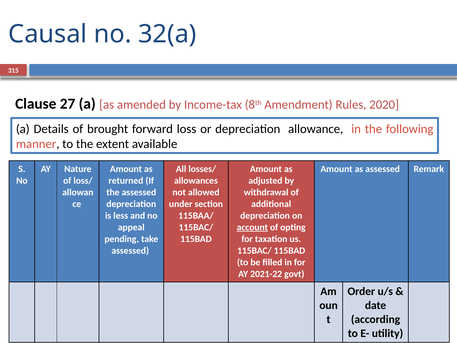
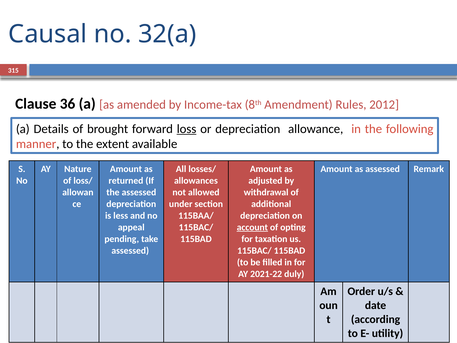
27: 27 -> 36 (68, 104)
2020: 2020 -> 2012 (384, 105)
loss underline: none -> present (187, 129)
govt: govt -> duly (294, 274)
